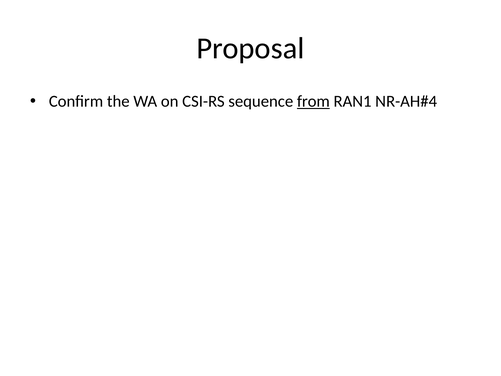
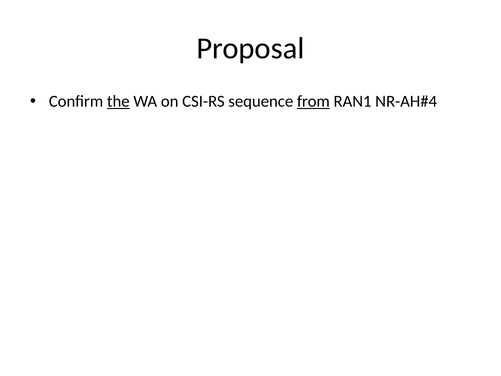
the underline: none -> present (118, 101)
